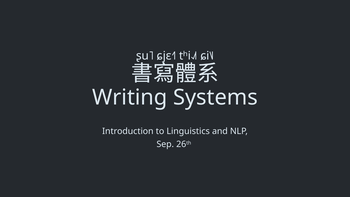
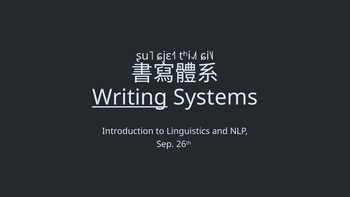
Writing underline: none -> present (130, 97)
